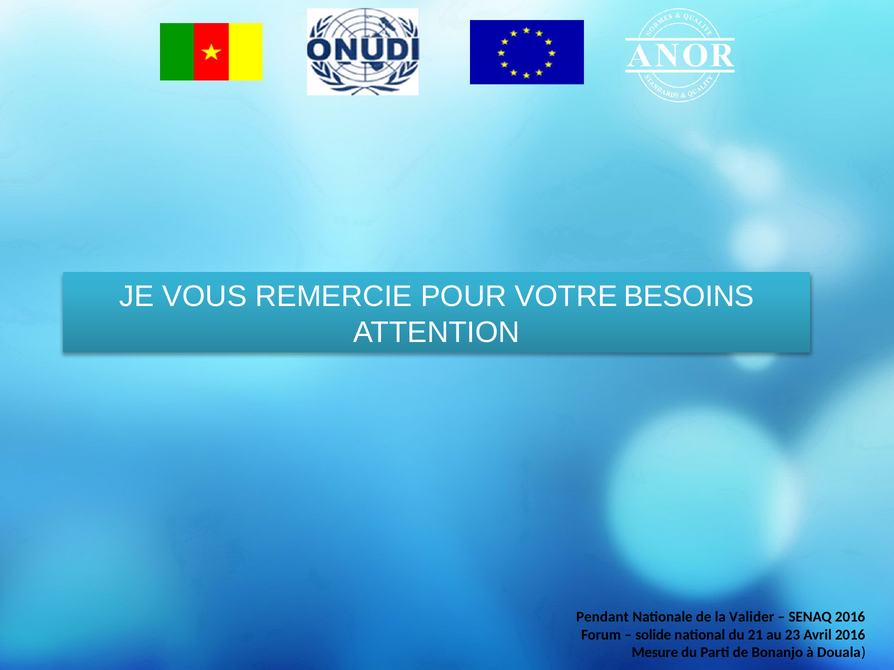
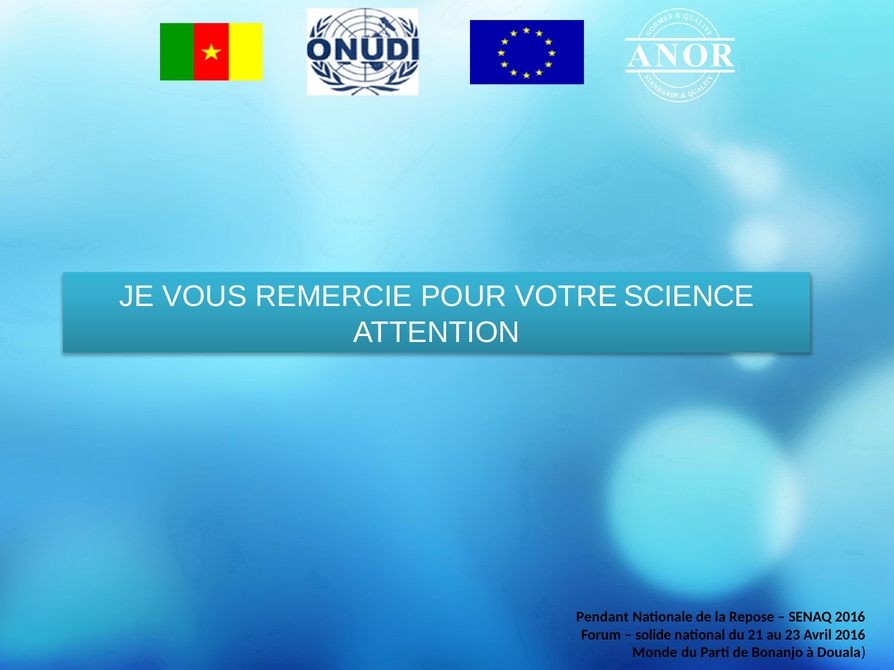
BESOINS: BESOINS -> SCIENCE (689, 297)
Valider: Valider -> Repose (752, 617)
Mesure: Mesure -> Monde (655, 653)
